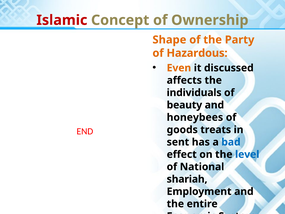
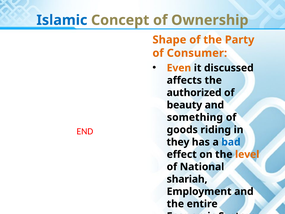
Islamic colour: red -> blue (62, 20)
Hazardous: Hazardous -> Consumer (197, 53)
individuals: individuals -> authorized (194, 93)
honeybees: honeybees -> something (195, 117)
treats: treats -> riding (216, 130)
sent: sent -> they (178, 142)
level colour: blue -> orange (247, 154)
